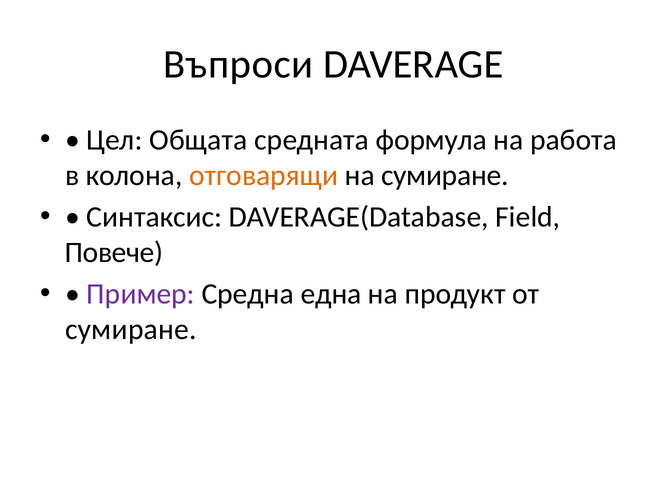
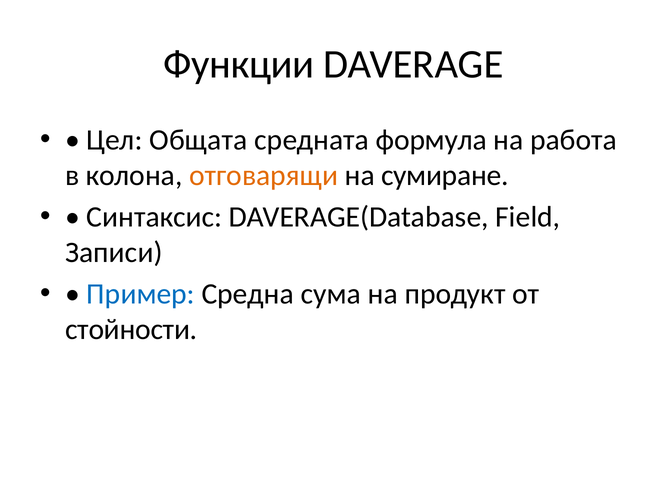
Въпроси: Въпроси -> Функции (239, 65)
Повече: Повече -> Записи (114, 253)
Пример colour: purple -> blue (141, 294)
една: една -> сума (331, 294)
сумиране: сумиране -> стойности (131, 330)
